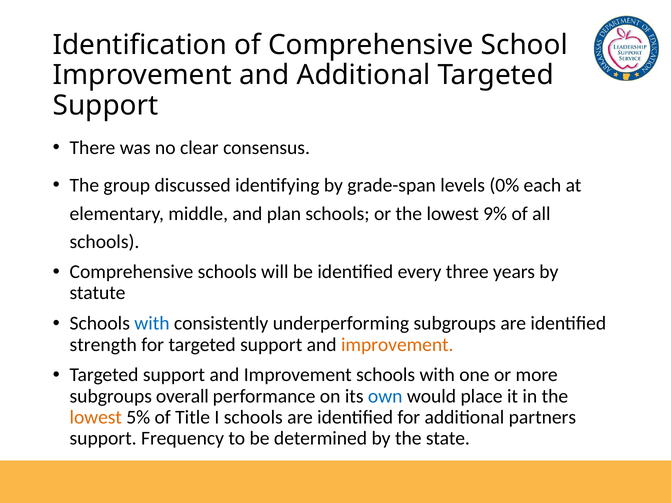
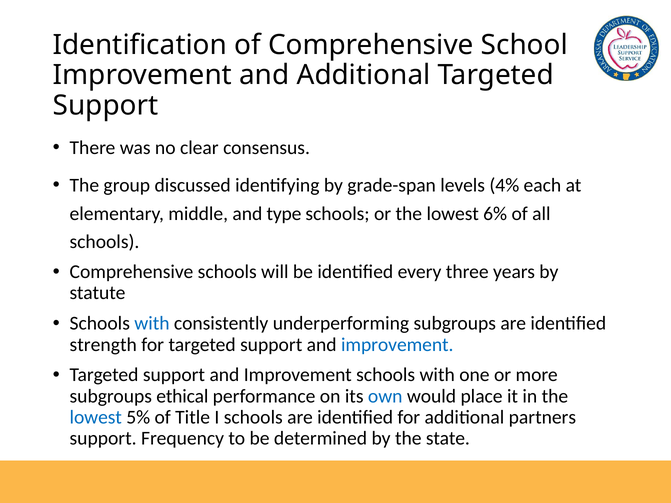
0%: 0% -> 4% (504, 186)
plan: plan -> type (284, 214)
9%: 9% -> 6% (495, 214)
improvement colour: orange -> blue (397, 345)
overall: overall -> ethical (182, 396)
lowest colour: orange -> blue (96, 417)
